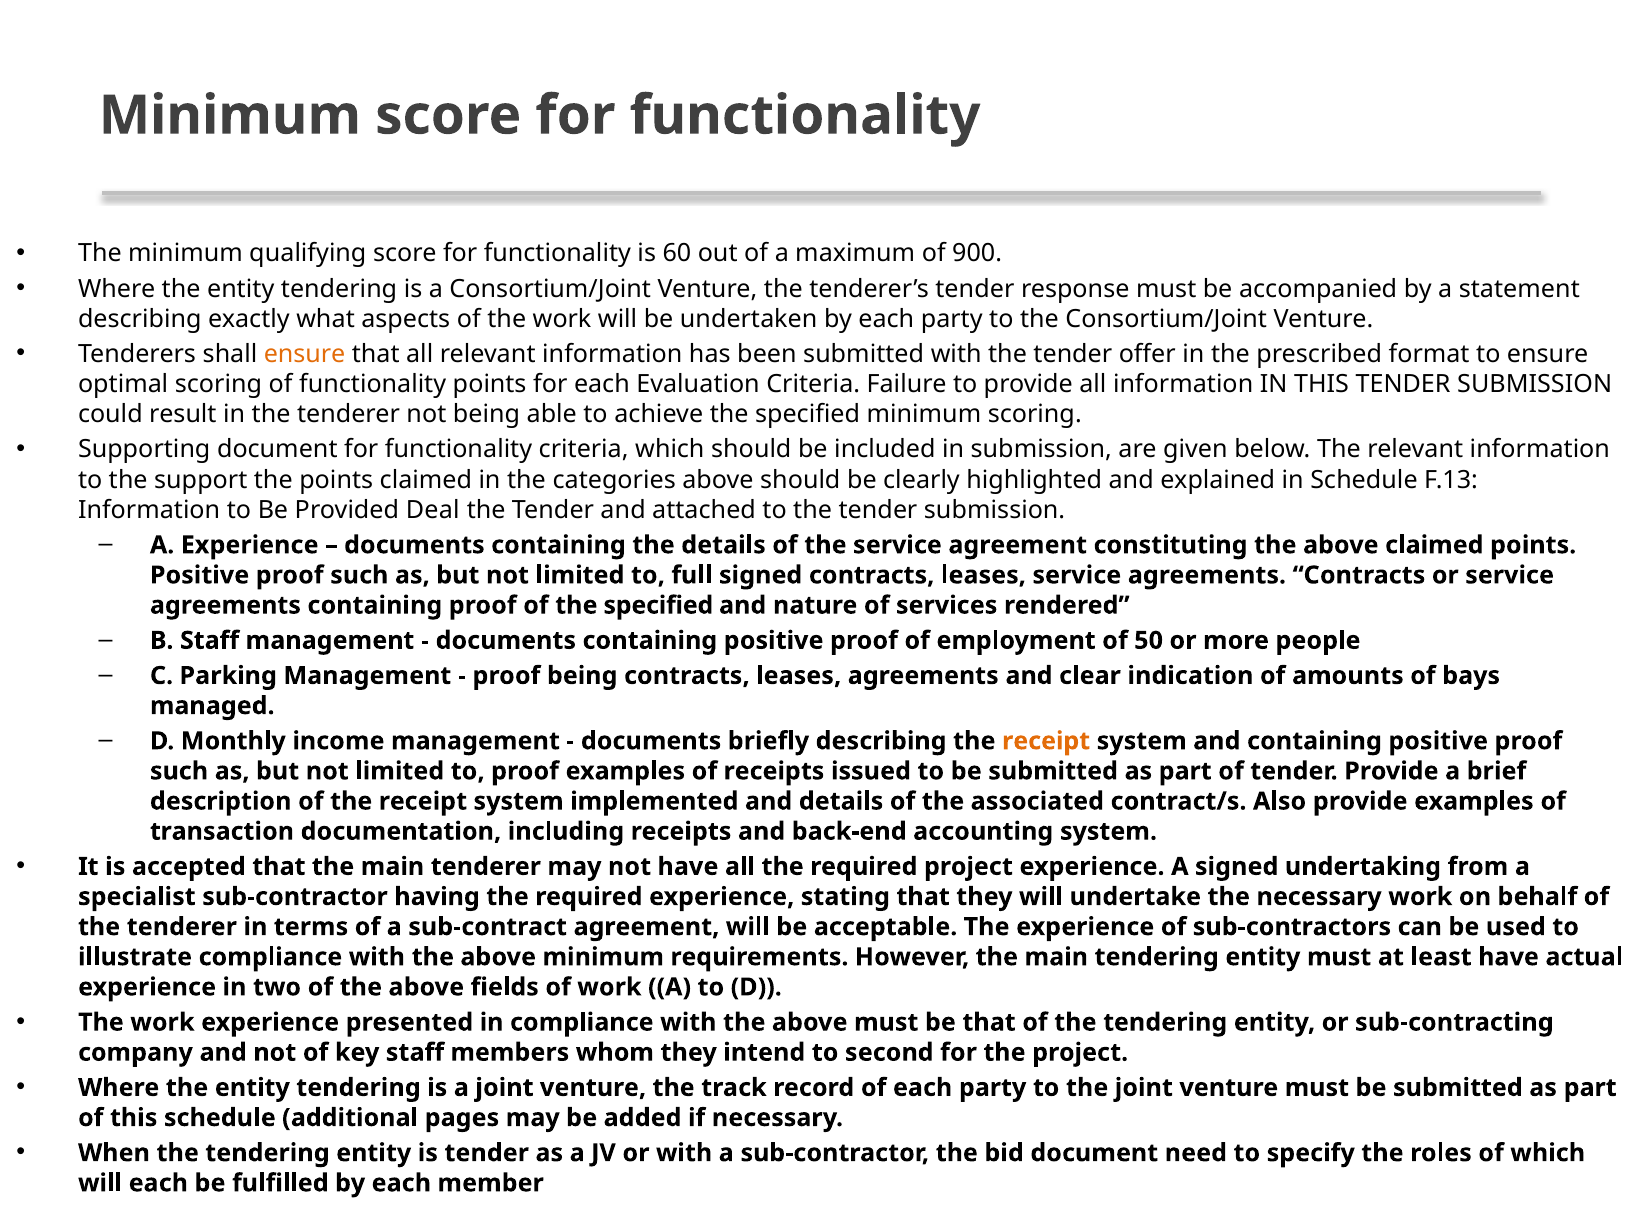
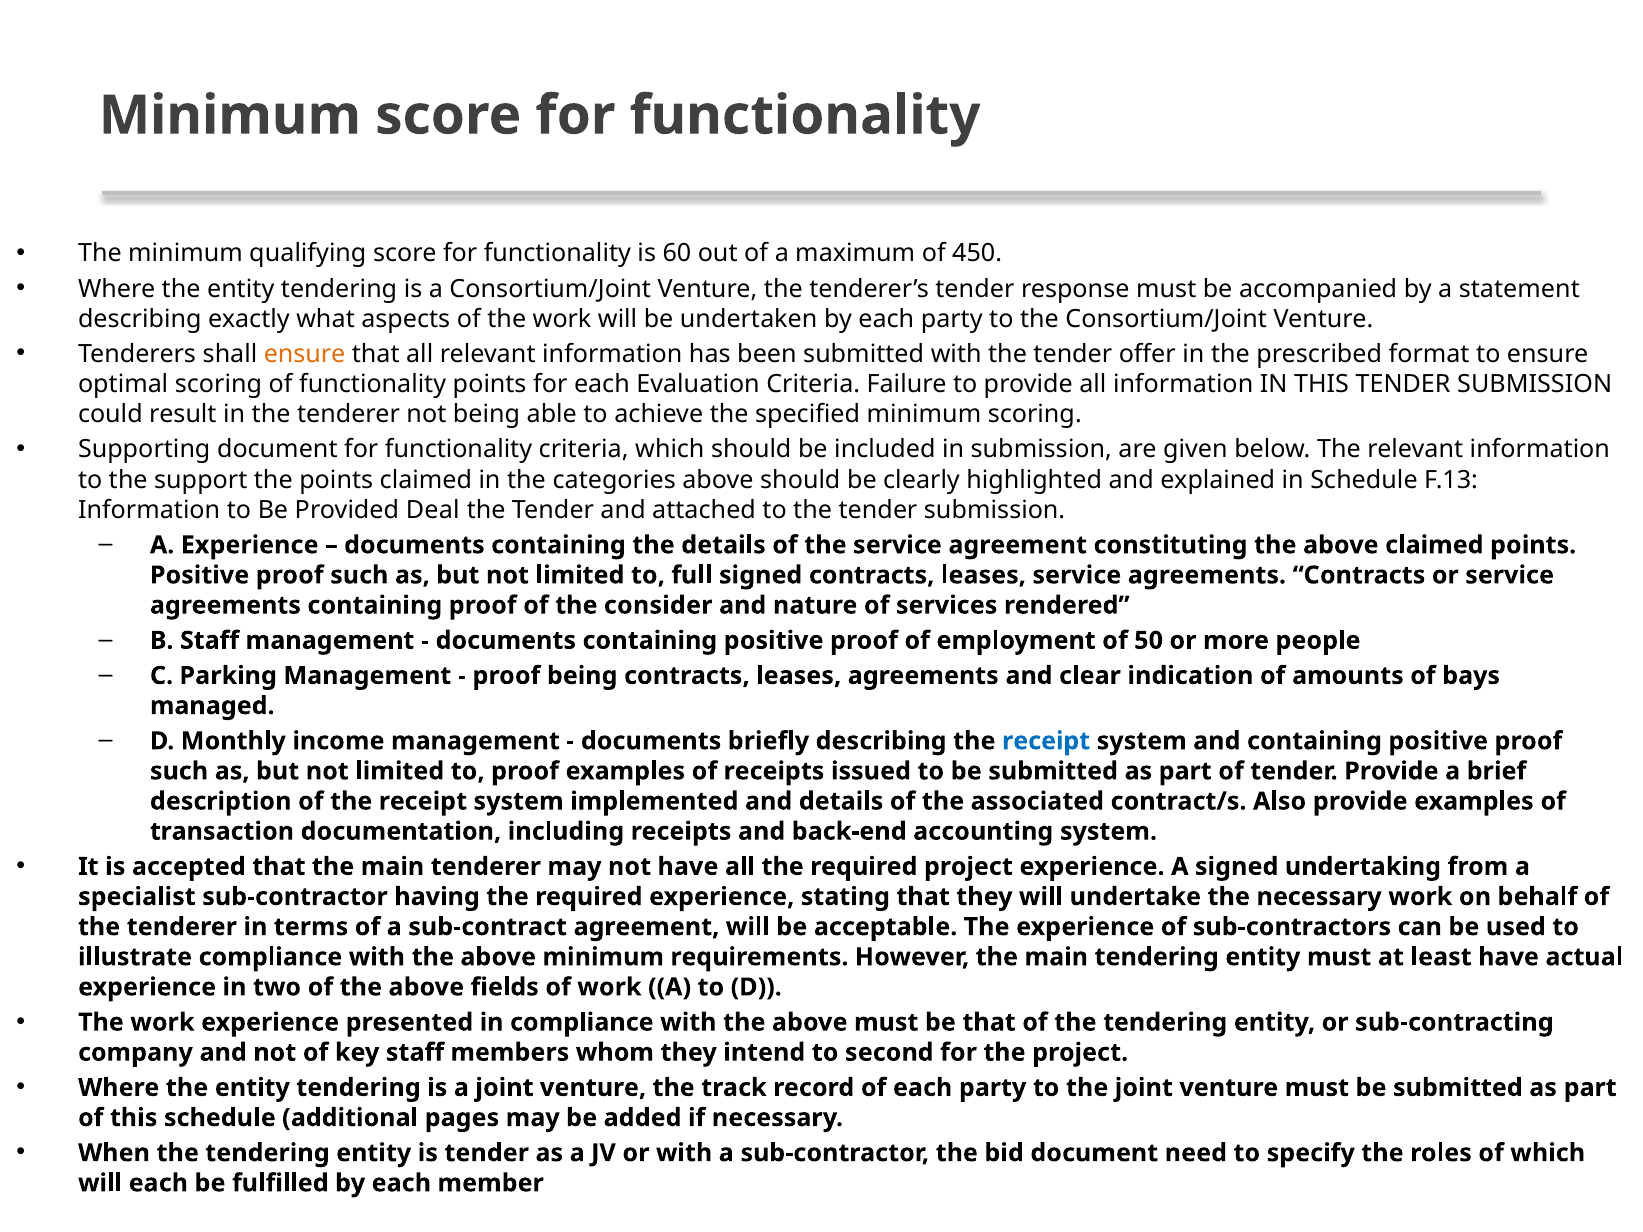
900: 900 -> 450 (977, 254)
of the specified: specified -> consider (658, 605)
receipt colour: orange -> blue (1046, 741)
